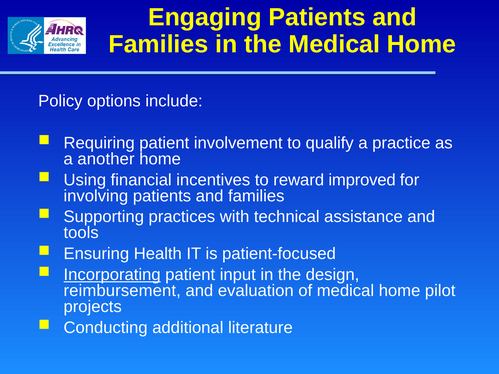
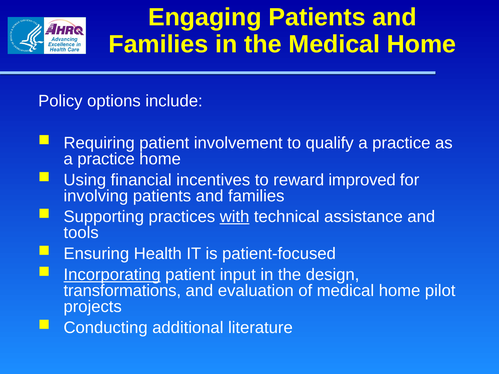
another: another -> practice (106, 159)
with underline: none -> present (235, 217)
reimbursement: reimbursement -> transformations (122, 291)
